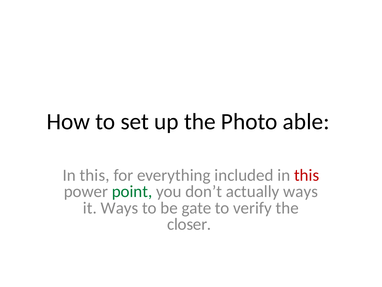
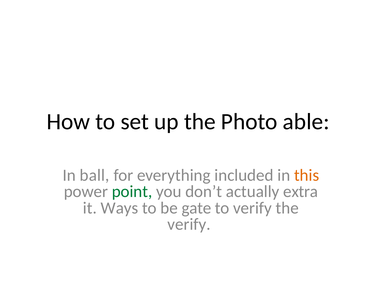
this: this -> ball (95, 175)
this colour: red -> orange (307, 175)
actually ways: ways -> extra (301, 191)
closer: closer -> verify (189, 224)
